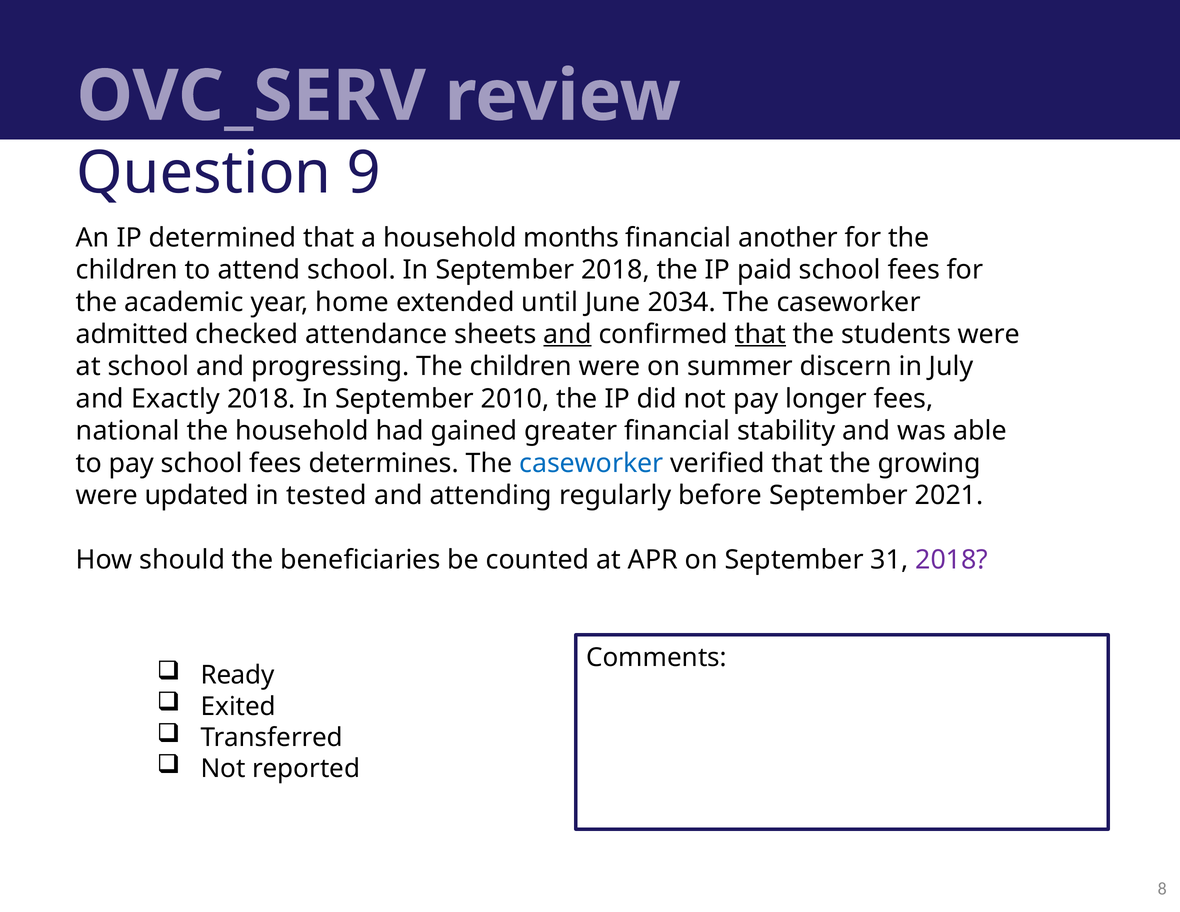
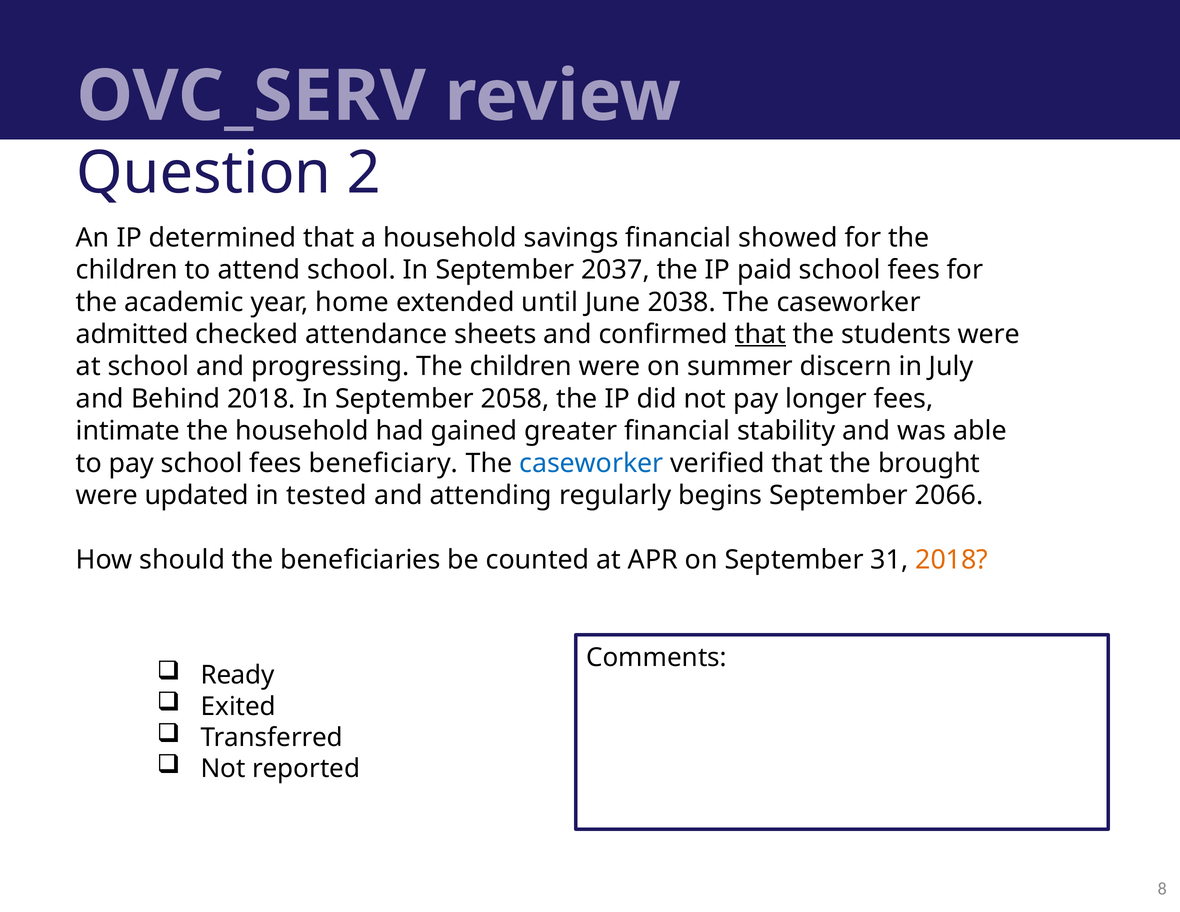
9: 9 -> 2 (364, 173)
months: months -> savings (571, 238)
another: another -> showed (788, 238)
September 2018: 2018 -> 2037 (615, 270)
2034: 2034 -> 2038 (682, 302)
and underline: present -> none (567, 334)
Exactly: Exactly -> Behind (176, 399)
2010: 2010 -> 2058 (515, 399)
national: national -> intimate (128, 431)
determines: determines -> beneficiary (384, 463)
growing: growing -> brought (929, 463)
before: before -> begins (720, 495)
2021: 2021 -> 2066 (949, 495)
2018 colour: purple -> orange (952, 560)
